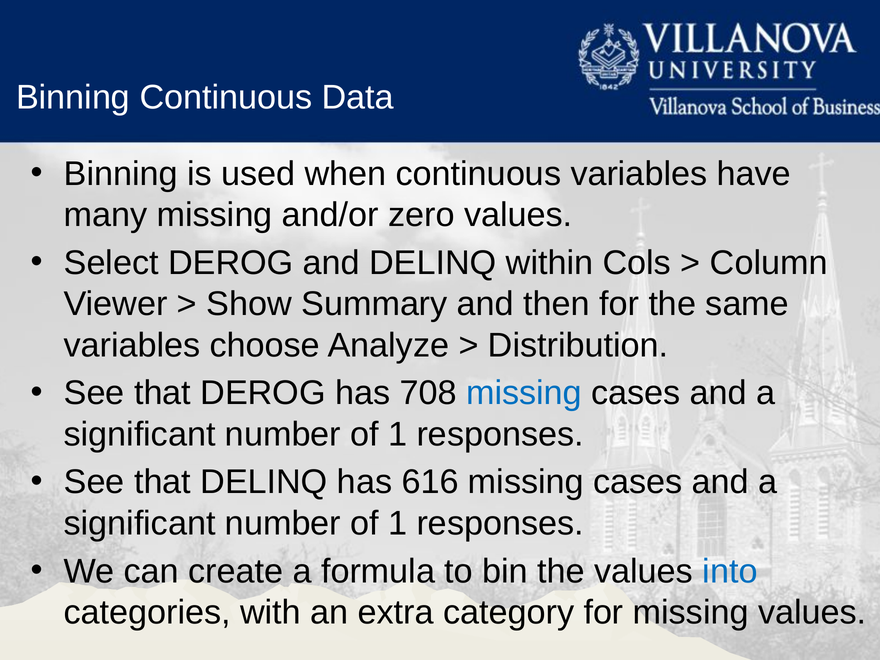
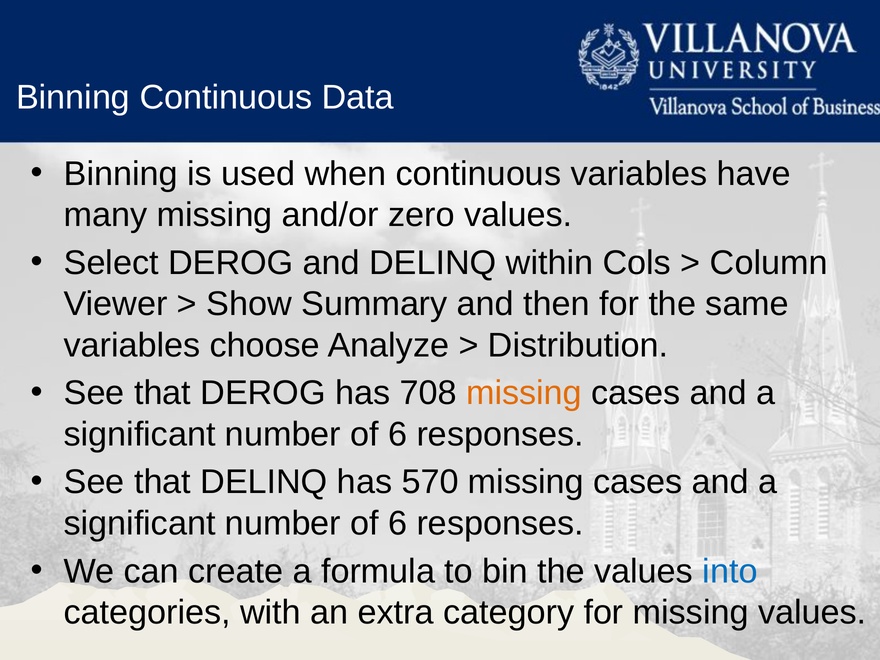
missing colour: blue -> orange (524, 393)
1: 1 -> 6 (398, 434)
616: 616 -> 570 (430, 482)
1: 1 -> 6 (398, 523)
